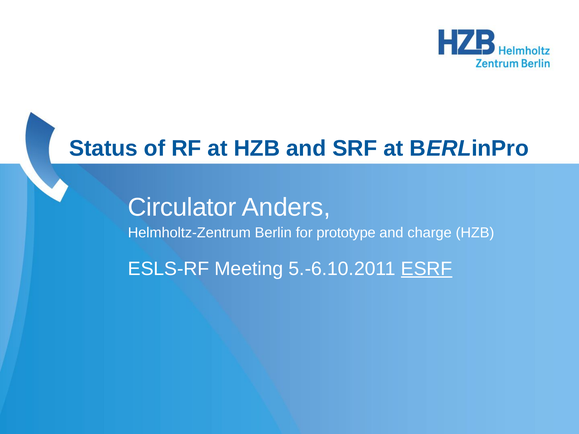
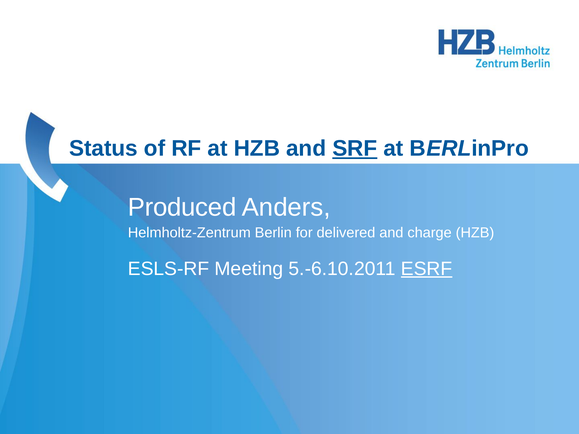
SRF underline: none -> present (355, 149)
Circulator: Circulator -> Produced (182, 208)
prototype: prototype -> delivered (346, 233)
